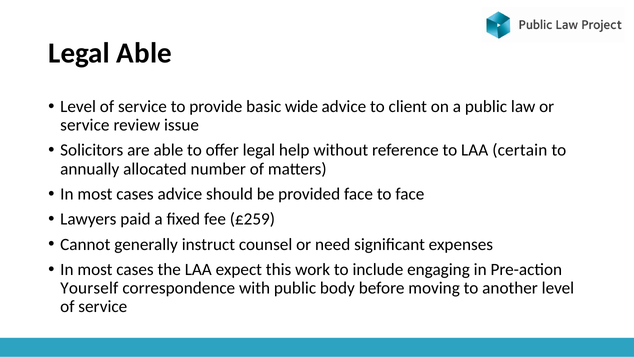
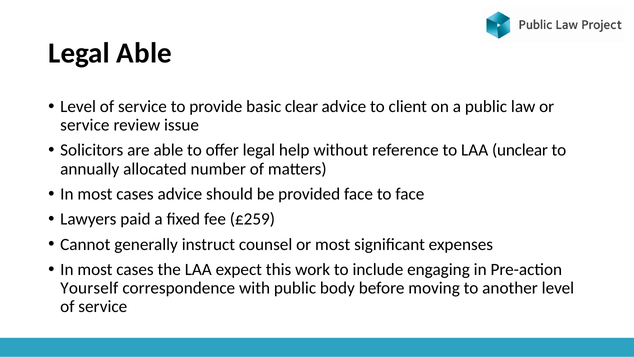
wide: wide -> clear (301, 106)
certain: certain -> unclear (520, 150)
or need: need -> most (333, 244)
